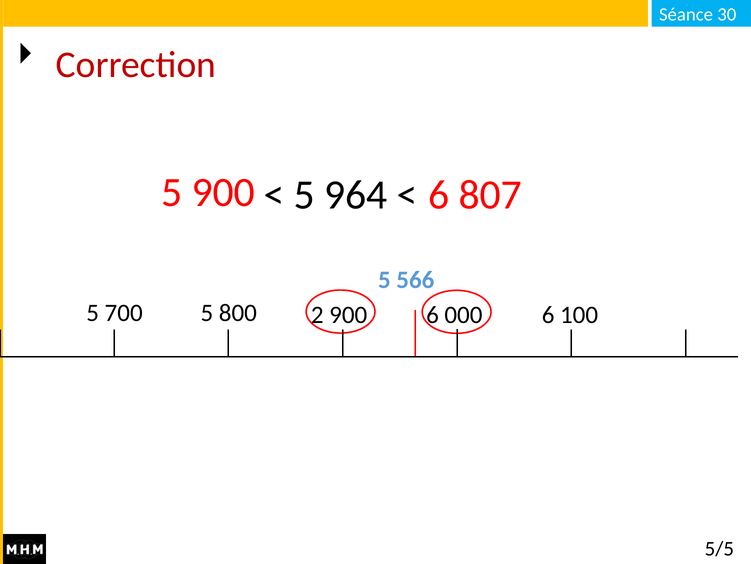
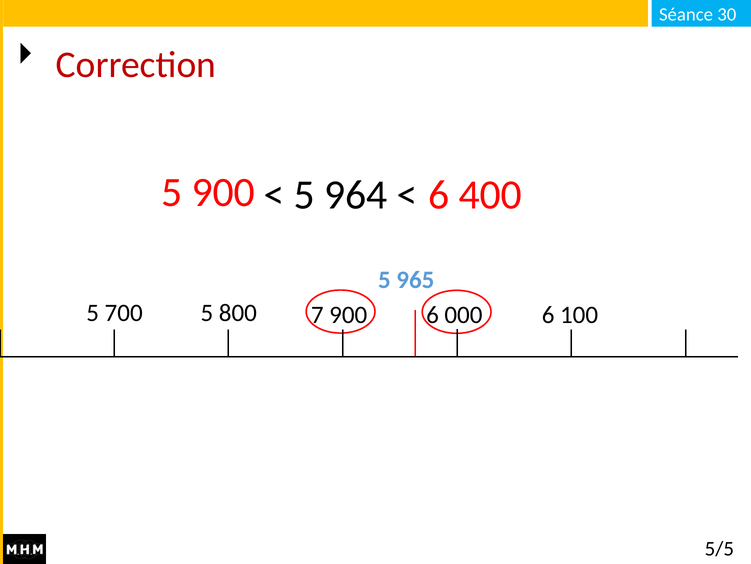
807: 807 -> 400 (490, 195)
566: 566 -> 965 (415, 279)
2: 2 -> 7 (317, 315)
